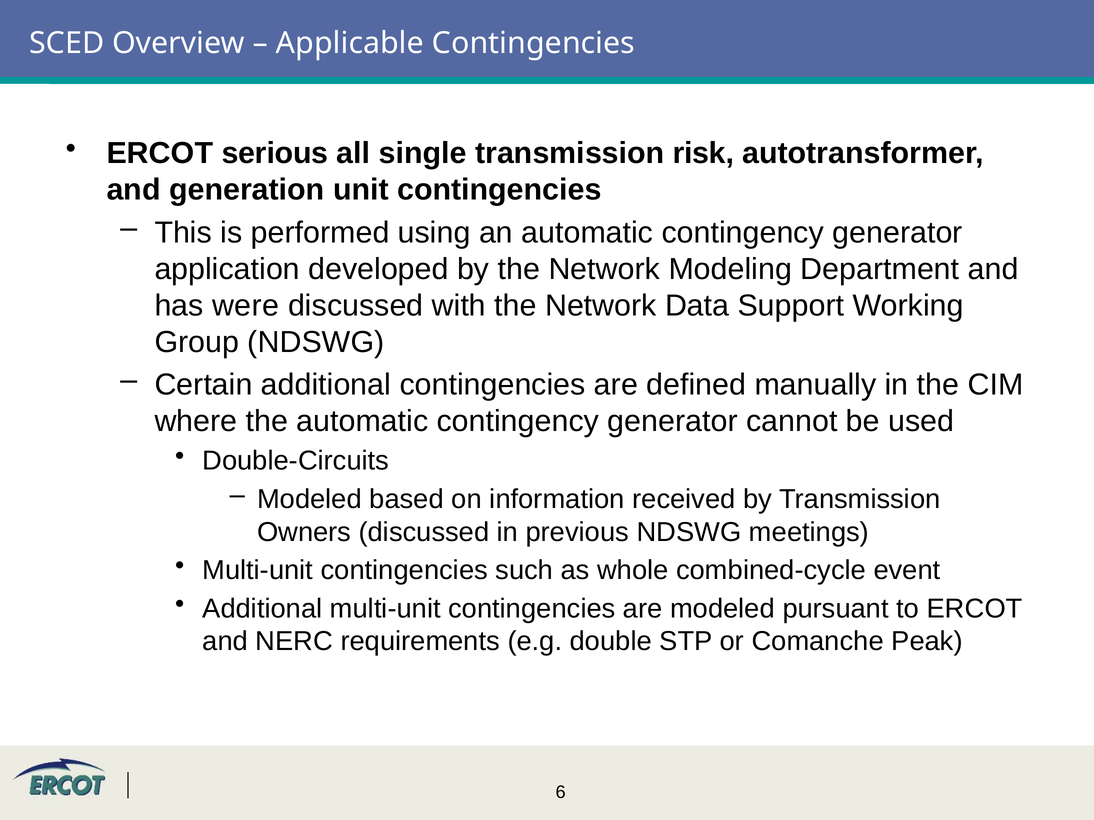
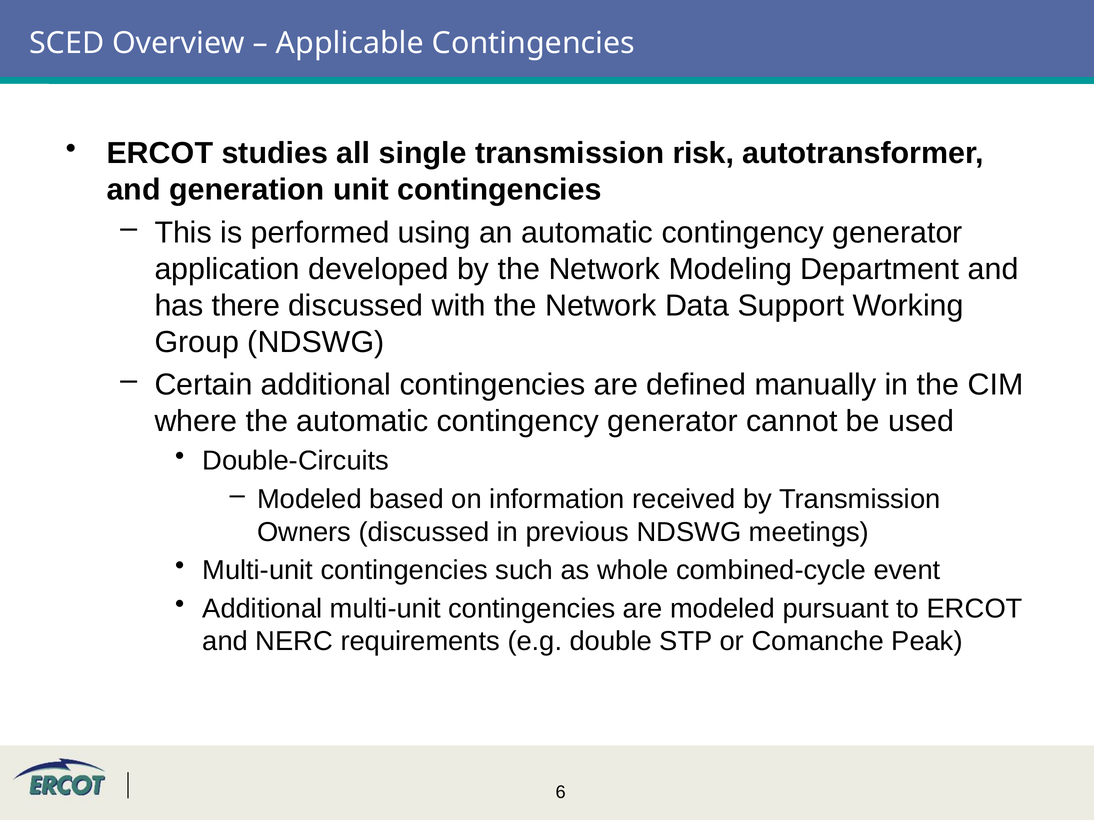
serious: serious -> studies (275, 154)
were: were -> there (246, 306)
